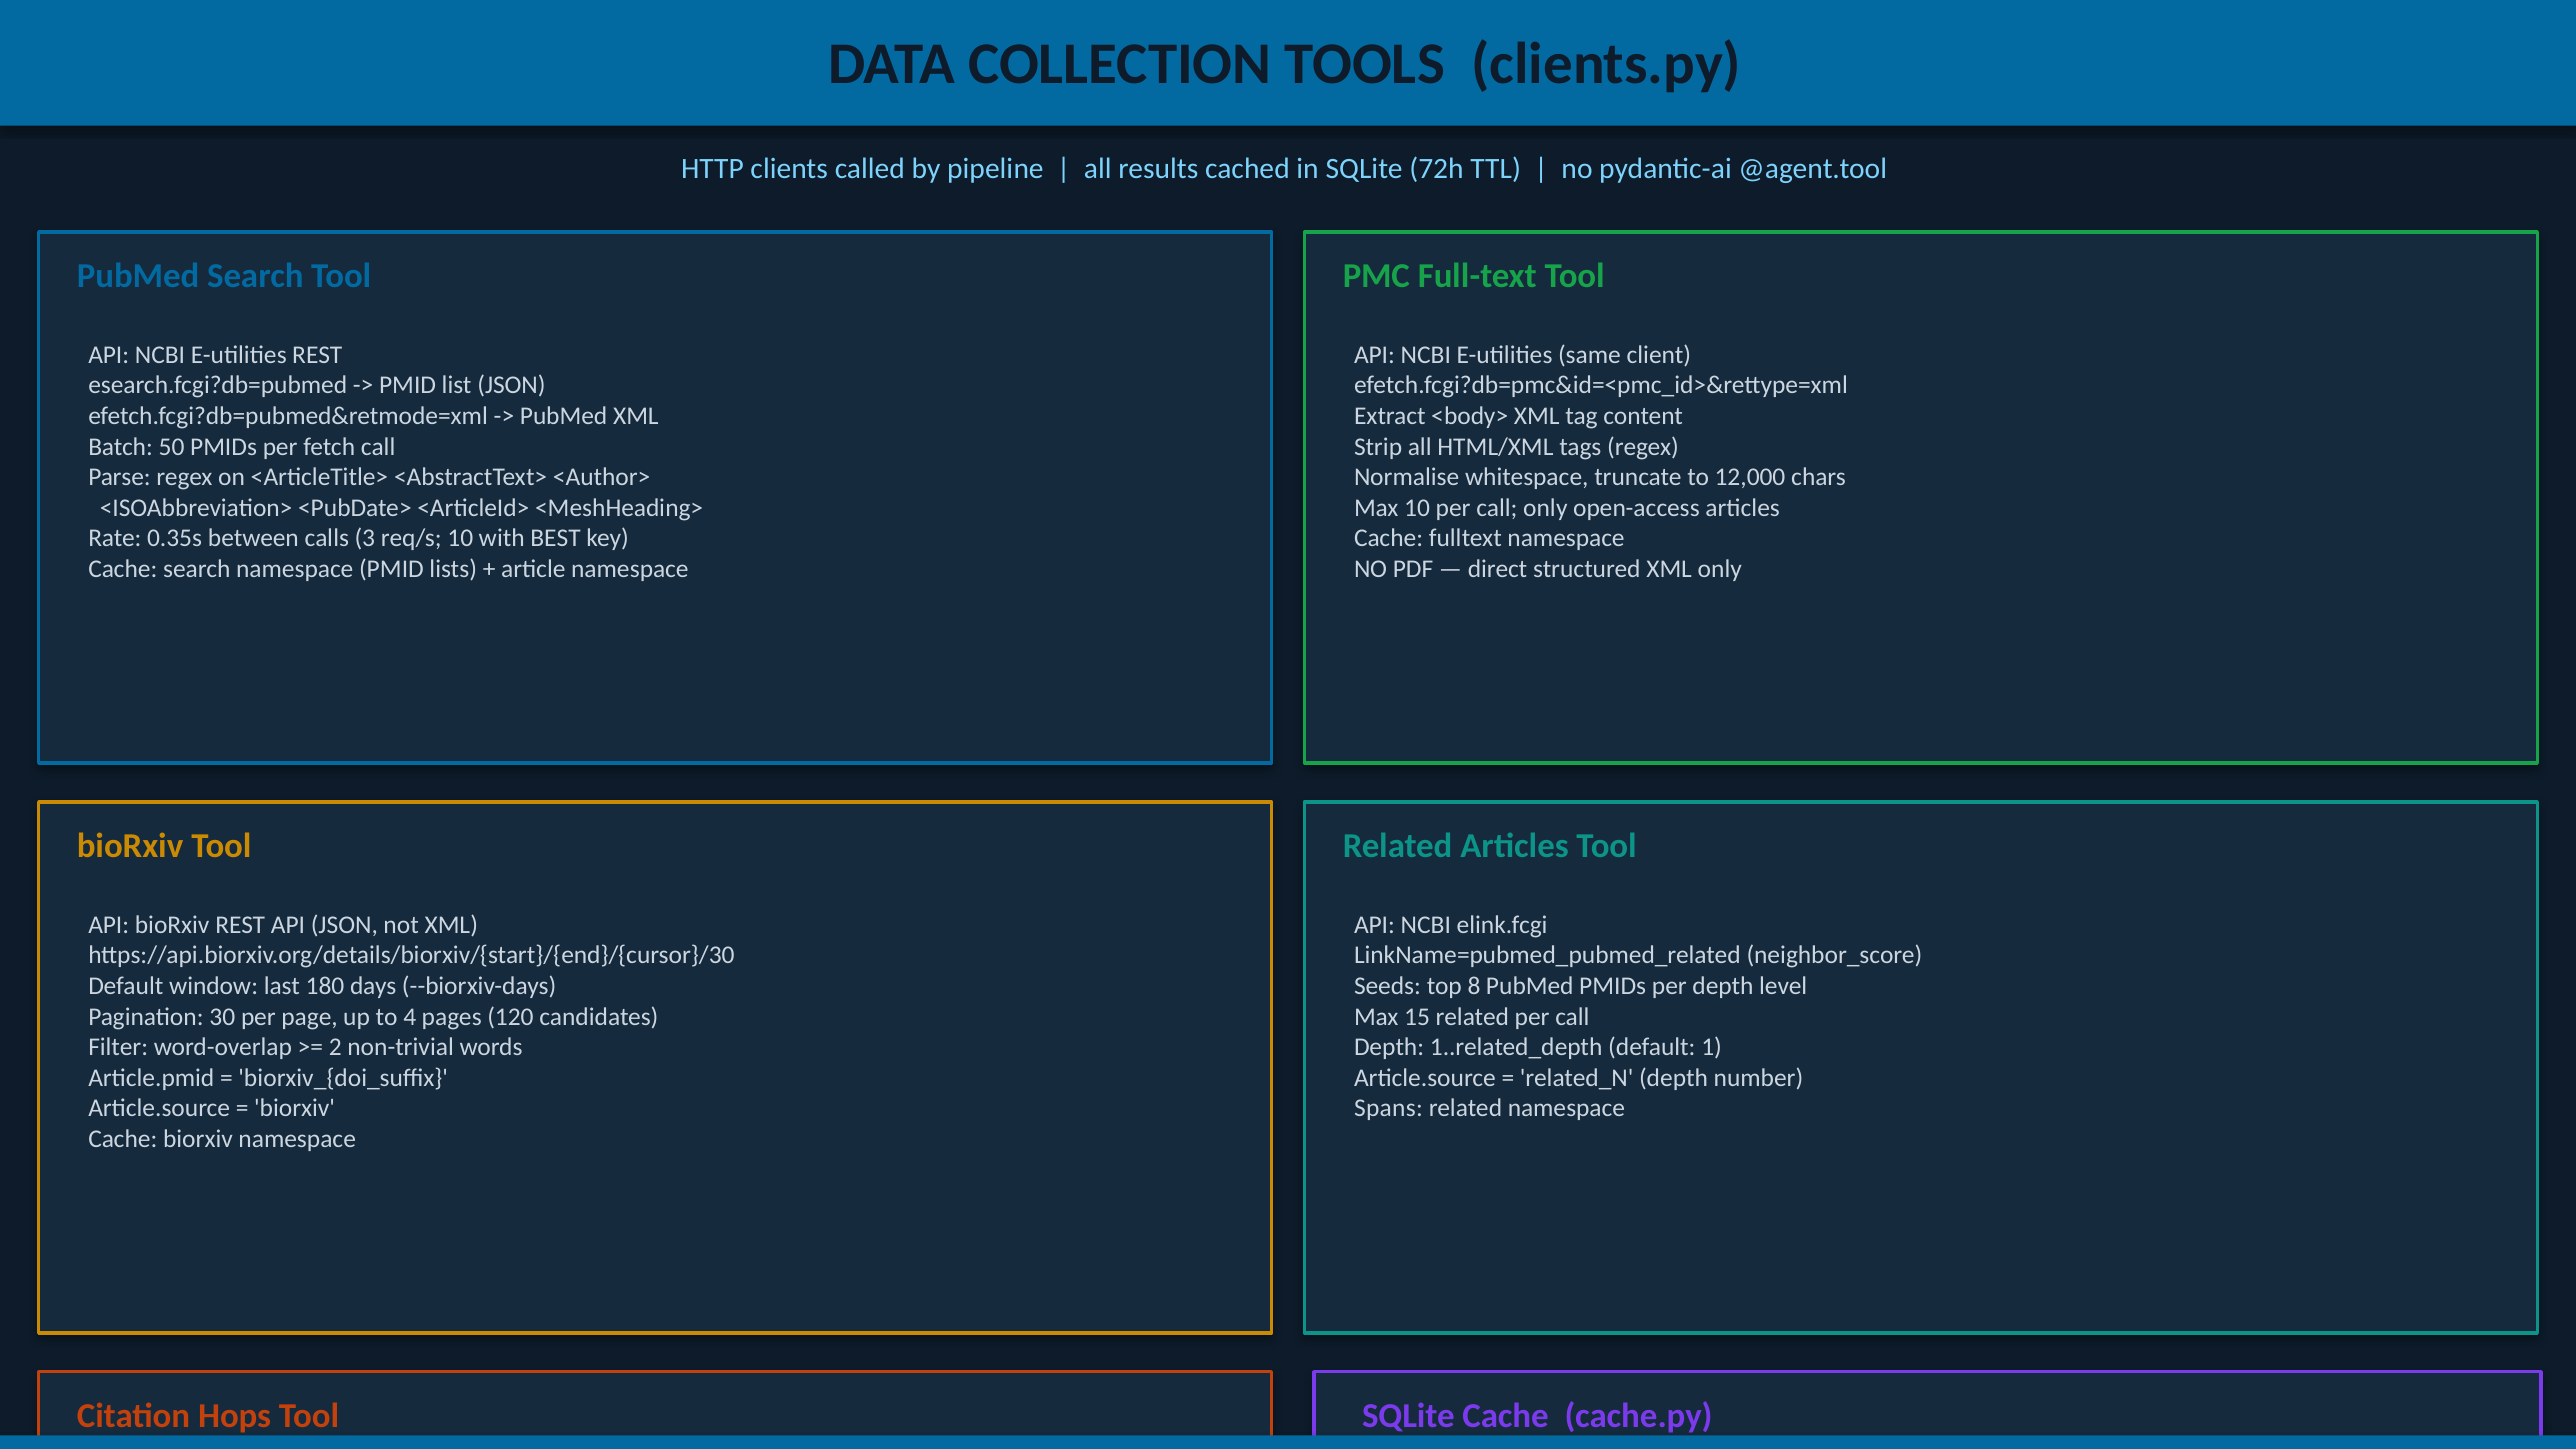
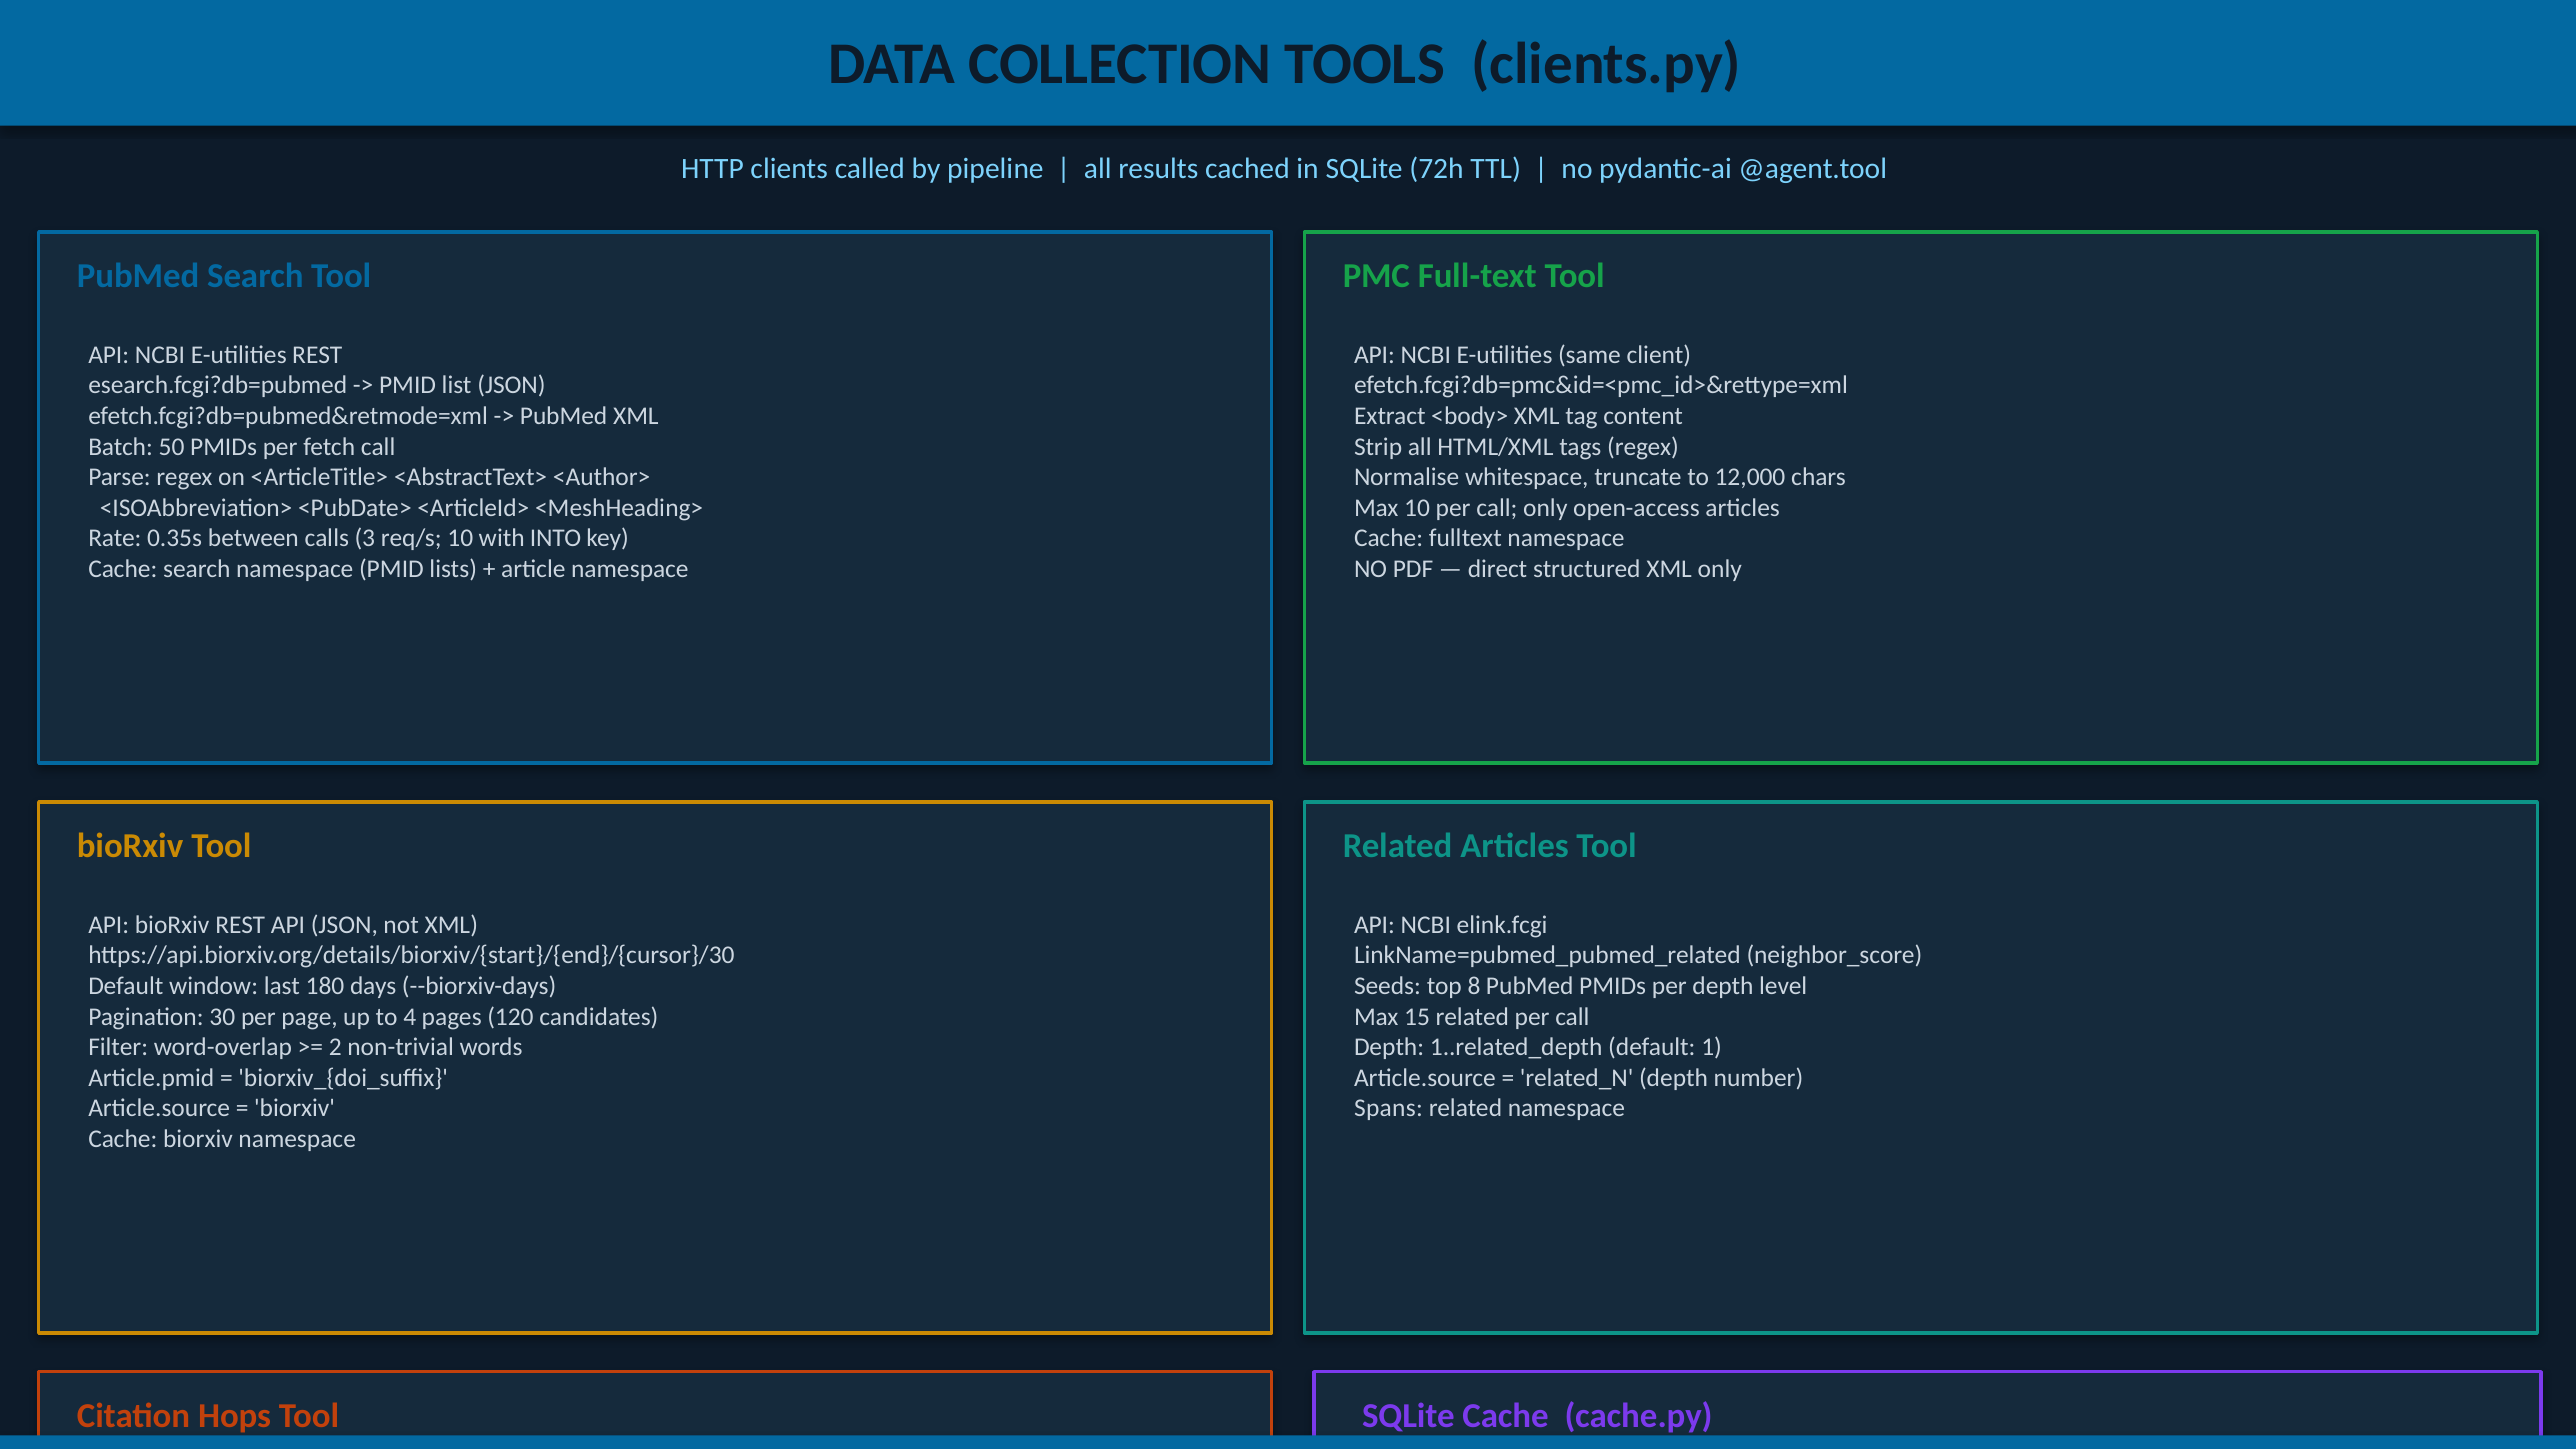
BEST: BEST -> INTO (556, 539)
